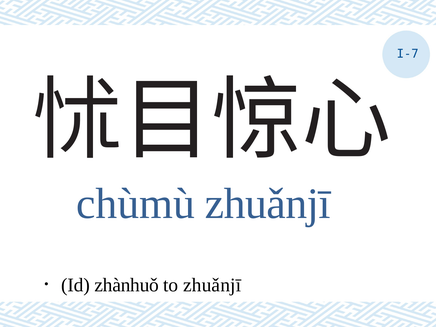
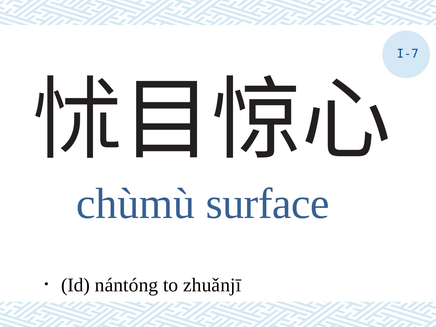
chùmù zhuǎnjī: zhuǎnjī -> surface (268, 204)
zhànhuǒ: zhànhuǒ -> nántóng (127, 285)
